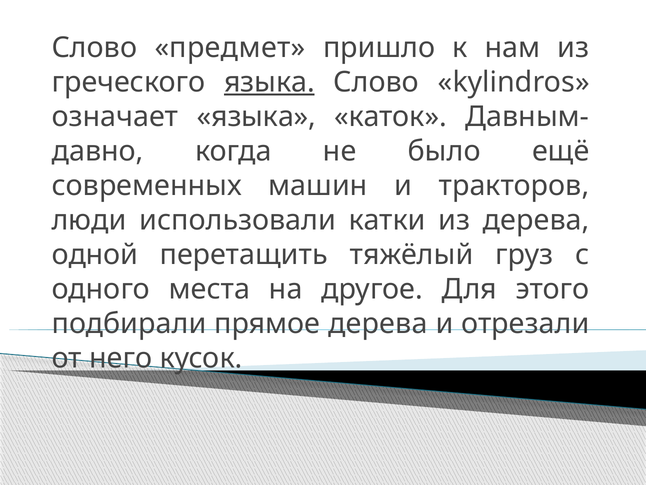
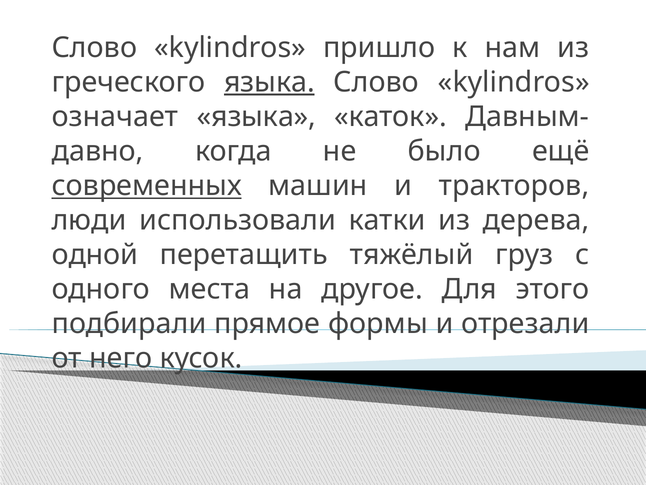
предмет: предмет -> kylindros (230, 48)
современных underline: none -> present (147, 186)
прямое дерева: дерева -> формы (378, 324)
